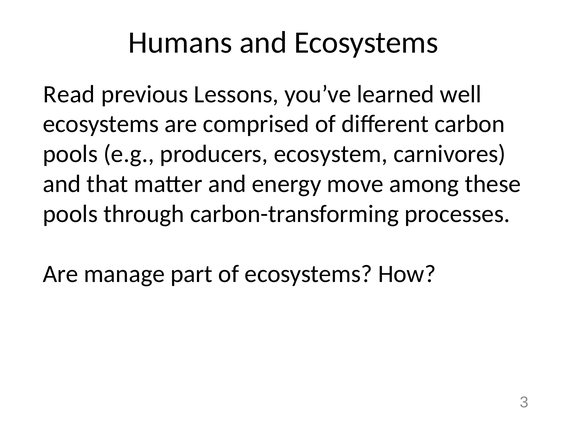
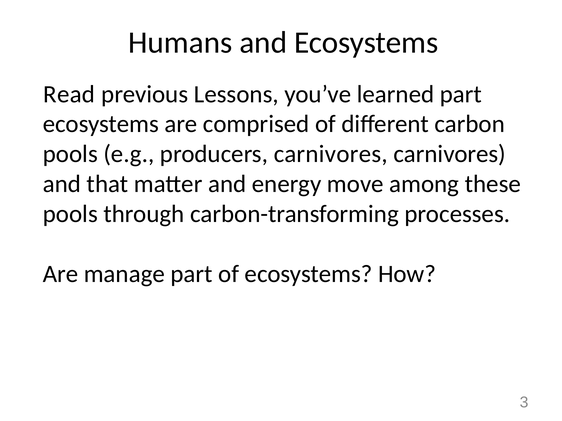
learned well: well -> part (461, 94)
producers ecosystem: ecosystem -> carnivores (331, 154)
